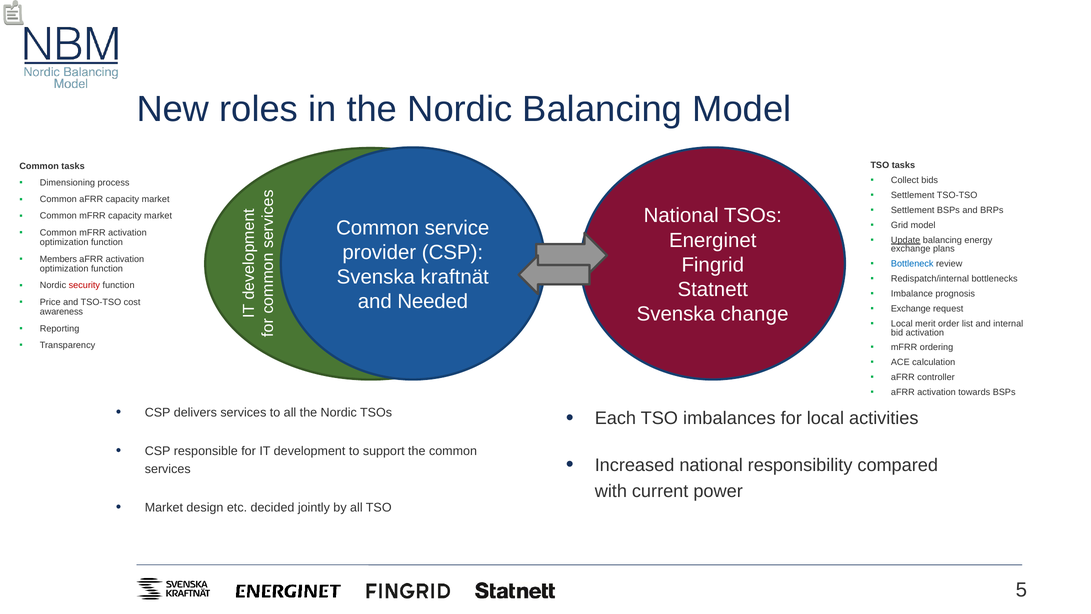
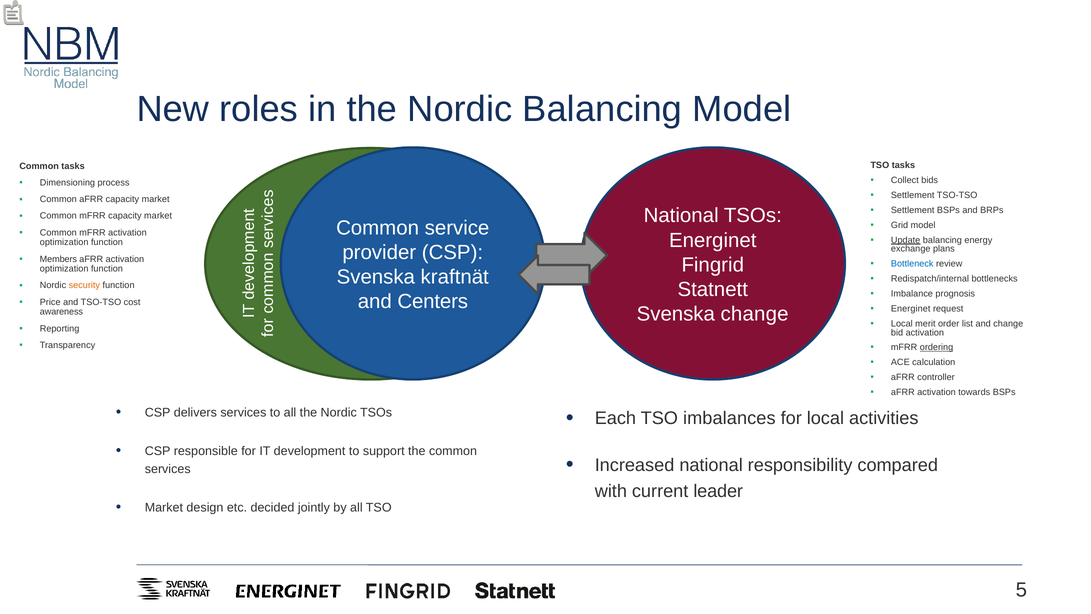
security colour: red -> orange (84, 285)
Needed: Needed -> Centers (433, 302)
Exchange: Exchange -> Energinet (911, 309)
and internal: internal -> change (1008, 324)
ordering underline: none -> present (937, 347)
power: power -> leader (718, 491)
